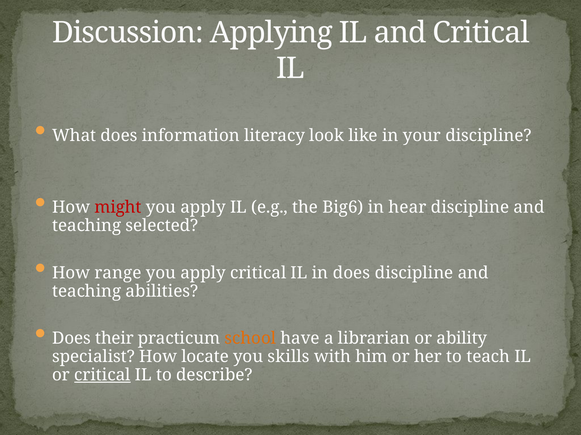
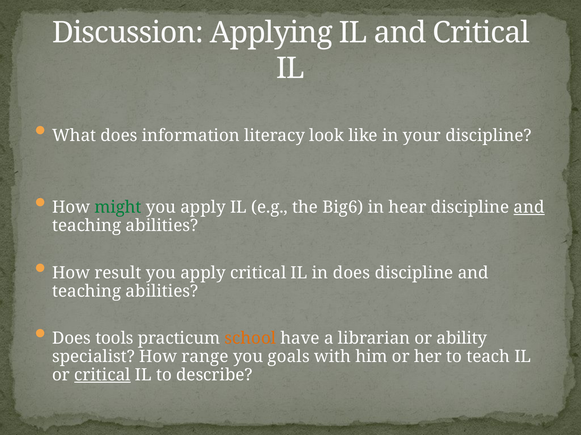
might colour: red -> green (118, 208)
and underline: none -> present (529, 208)
selected: selected -> abilities (162, 226)
range: range -> result (118, 273)
their: their -> tools (114, 339)
locate: locate -> range (205, 357)
skills: skills -> goals (289, 357)
